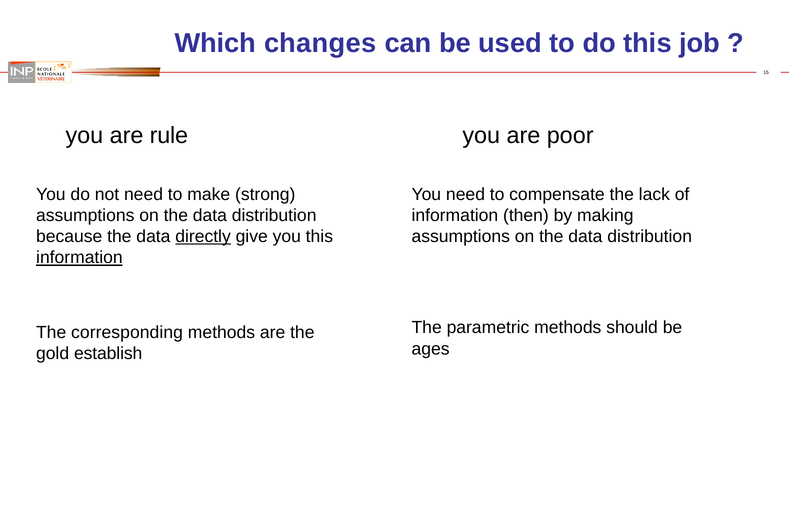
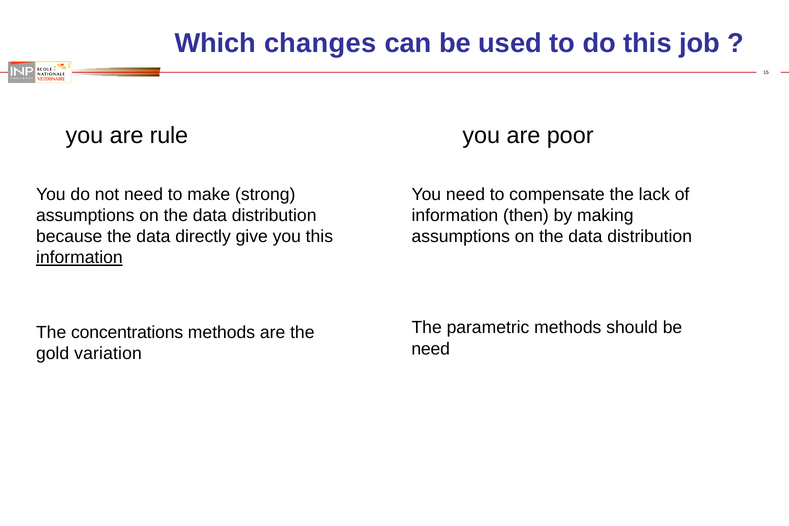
directly underline: present -> none (203, 237)
corresponding: corresponding -> concentrations (127, 333)
ages: ages -> need (431, 349)
establish: establish -> variation (108, 354)
